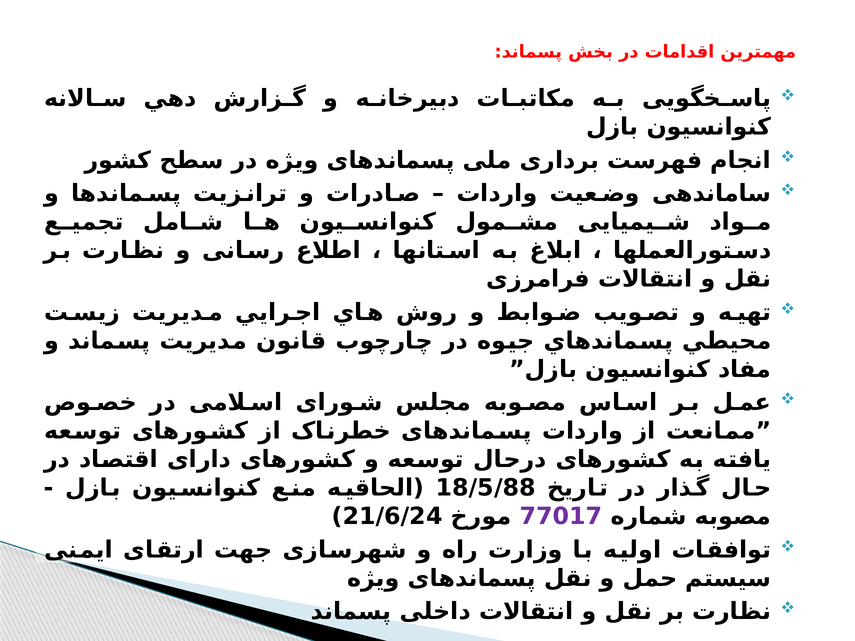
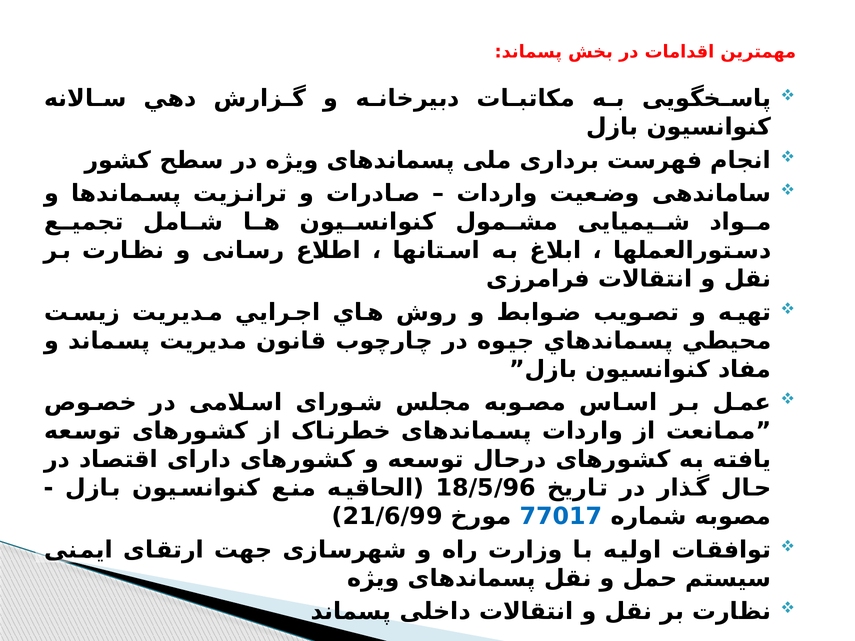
18/5/88: 18/5/88 -> 18/5/96 (486, 488)
21/6/24: 21/6/24 -> 21/6/99 (393, 517)
77017 colour: purple -> blue (561, 517)
